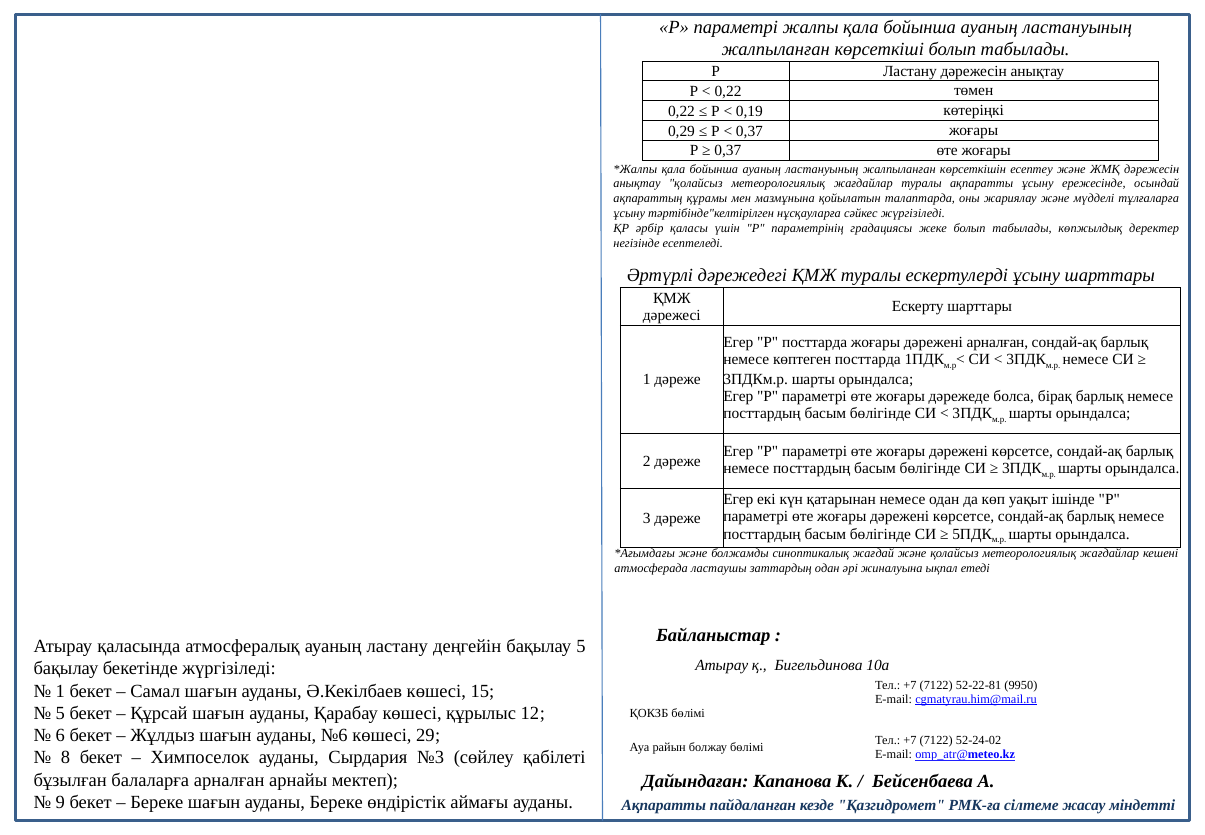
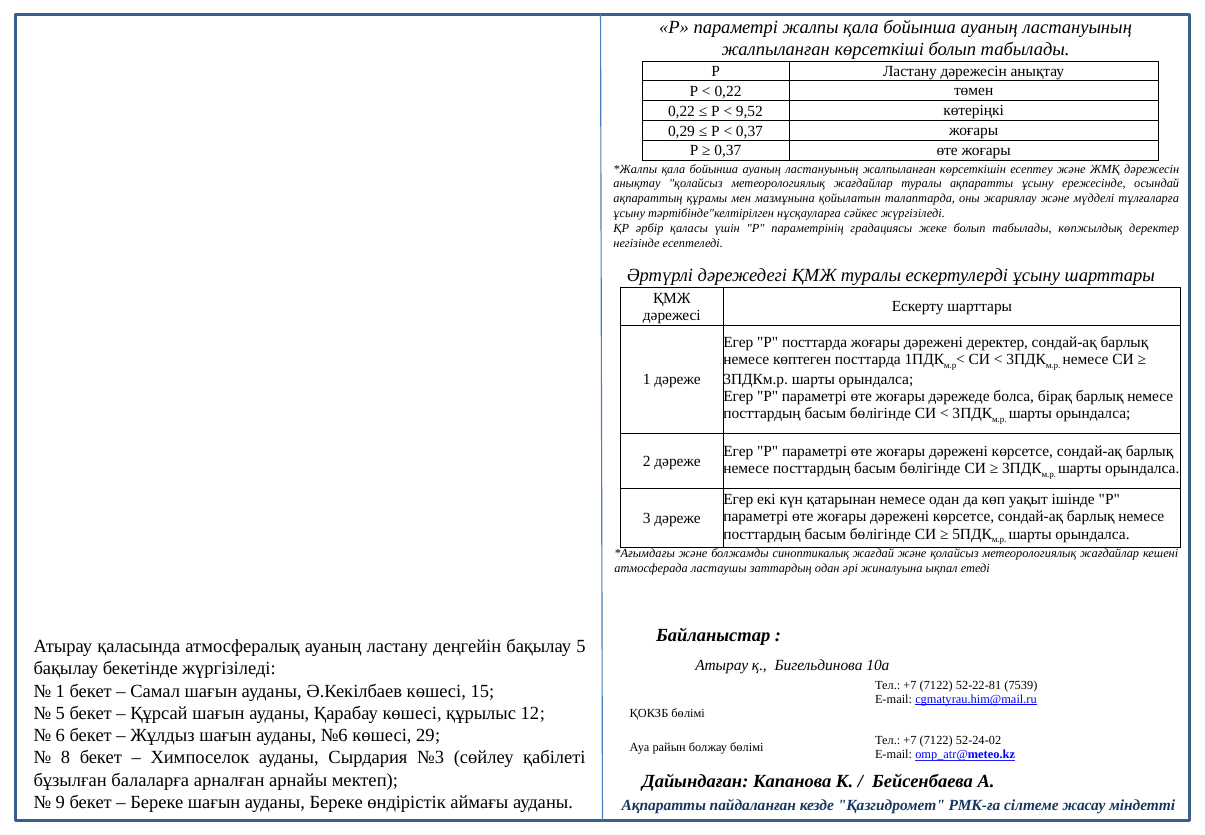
0,19: 0,19 -> 9,52 (749, 111)
дәрежені арналған: арналған -> деректер (997, 342)
9950: 9950 -> 7539 (1021, 685)
